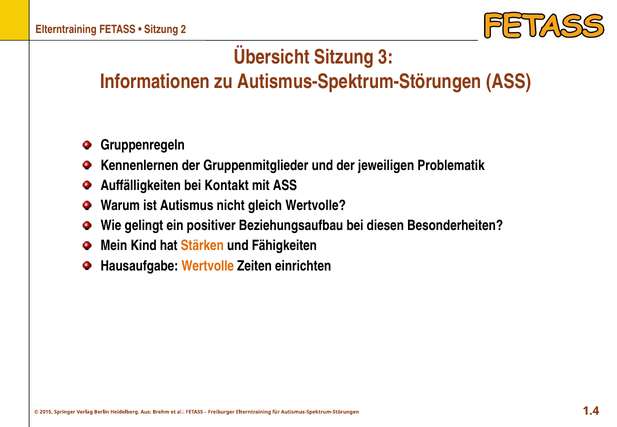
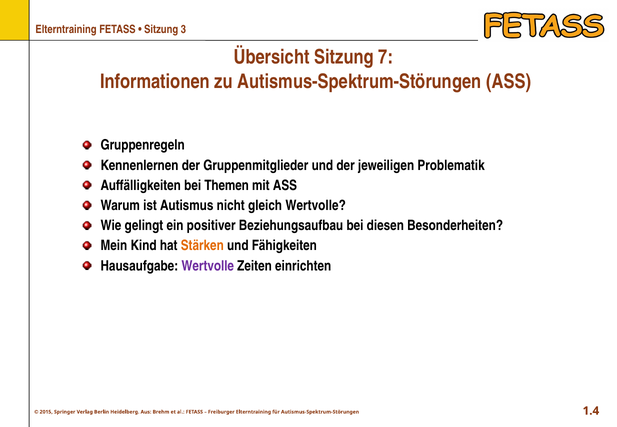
2: 2 -> 3 (183, 30)
3: 3 -> 7 (386, 57)
Kontakt: Kontakt -> Themen (227, 186)
Wertvolle colour: orange -> purple (208, 266)
